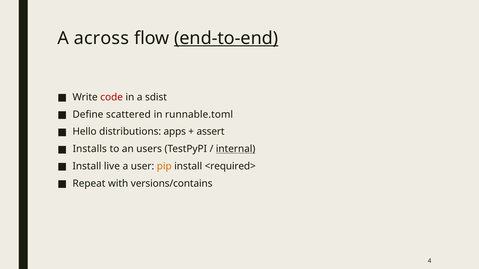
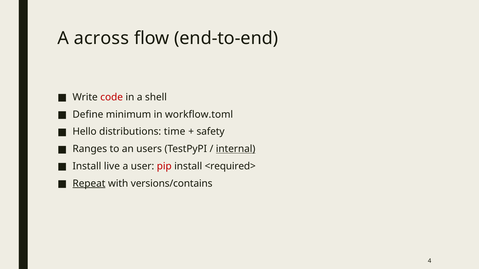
end-to-end underline: present -> none (226, 38)
sdist: sdist -> shell (156, 97)
scattered: scattered -> minimum (128, 115)
runnable.toml: runnable.toml -> workflow.toml (199, 115)
apps: apps -> time (175, 132)
assert: assert -> safety (211, 132)
Installs: Installs -> Ranges (90, 149)
pip colour: orange -> red (164, 166)
Repeat underline: none -> present (89, 184)
